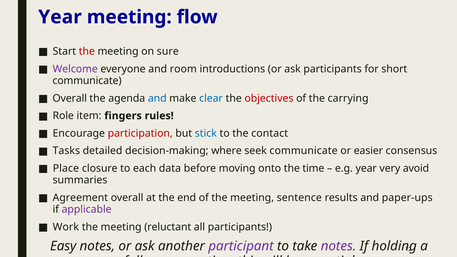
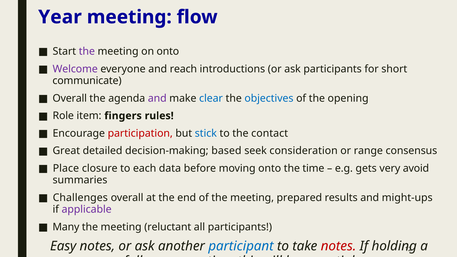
the colour: red -> purple (87, 51)
on sure: sure -> onto (168, 51)
room: room -> reach (183, 69)
and colour: blue -> purple (157, 98)
objectives colour: red -> blue (269, 98)
carrying: carrying -> opening (348, 98)
Tasks: Tasks -> Great (66, 151)
where: where -> based (226, 151)
seek communicate: communicate -> consideration (304, 151)
easier: easier -> range (368, 151)
e.g year: year -> gets (366, 168)
Agreement: Agreement -> Challenges (80, 198)
sentence: sentence -> prepared (299, 198)
paper-ups: paper-ups -> might-ups (407, 198)
Work: Work -> Many (66, 227)
participant colour: purple -> blue (241, 246)
notes colour: purple -> red (338, 246)
